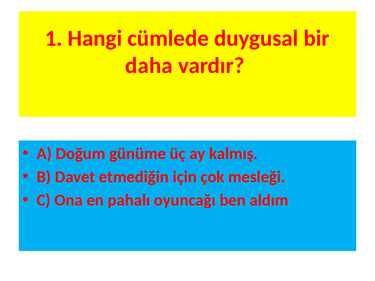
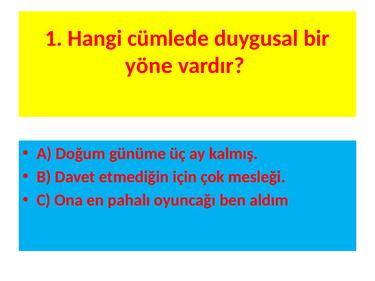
daha: daha -> yöne (149, 66)
